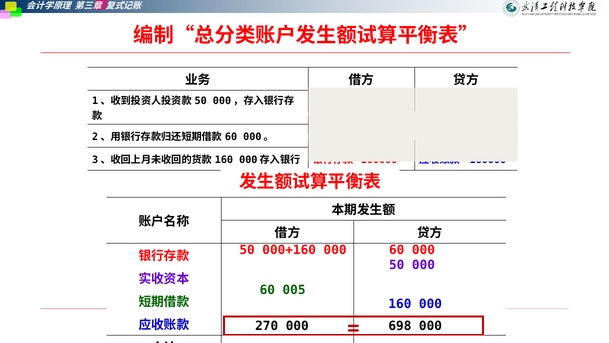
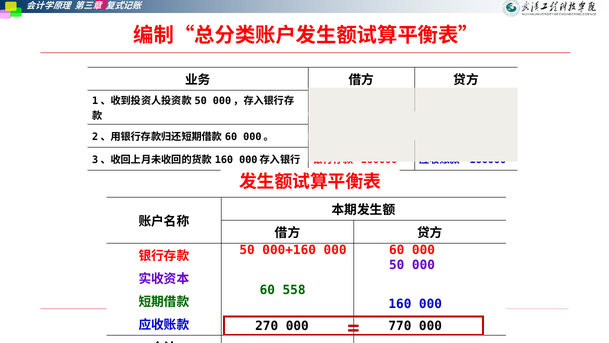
005: 005 -> 558 (294, 289)
698: 698 -> 770 (400, 326)
